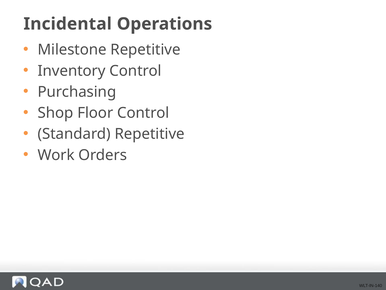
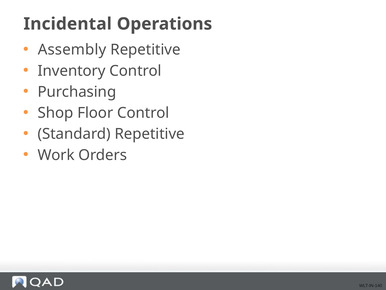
Milestone: Milestone -> Assembly (72, 50)
